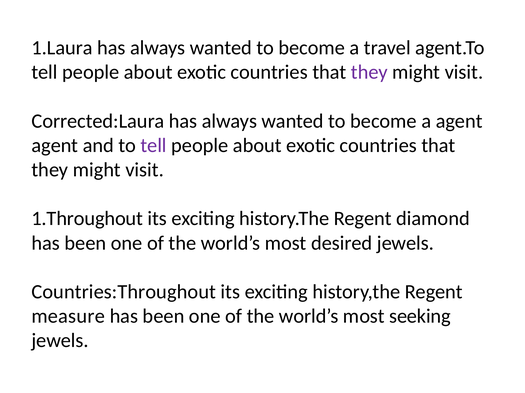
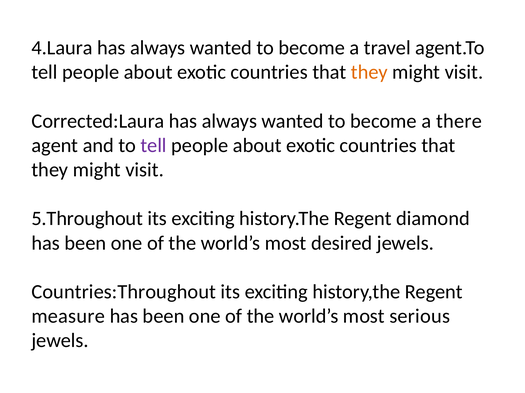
1.Laura: 1.Laura -> 4.Laura (62, 48)
they colour: purple -> orange (369, 72)
a agent: agent -> there (459, 121)
1.Throughout: 1.Throughout -> 5.Throughout (87, 219)
seeking: seeking -> serious (420, 317)
